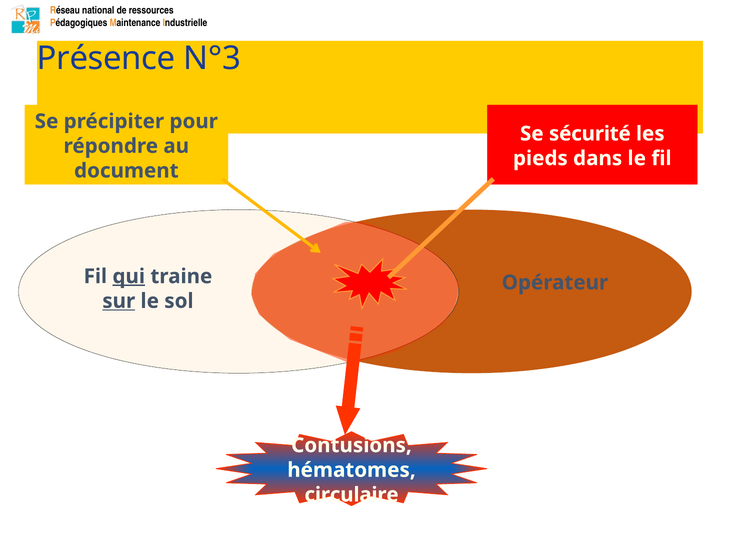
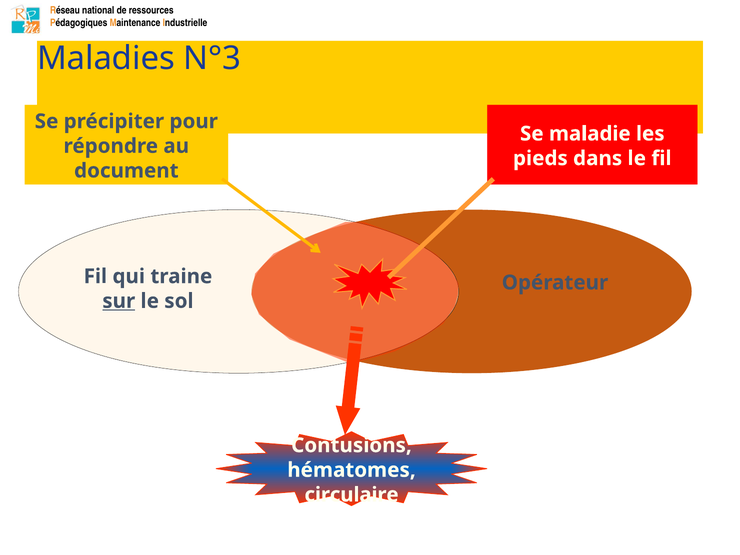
Présence: Présence -> Maladies (106, 58)
sécurité: sécurité -> maladie (590, 134)
qui underline: present -> none (129, 276)
